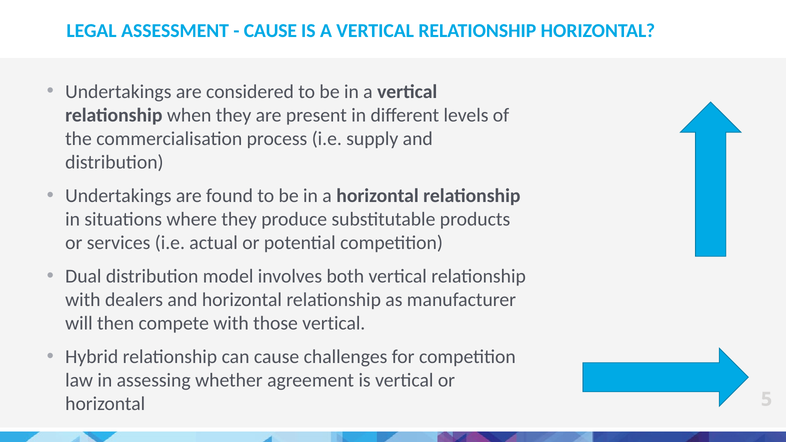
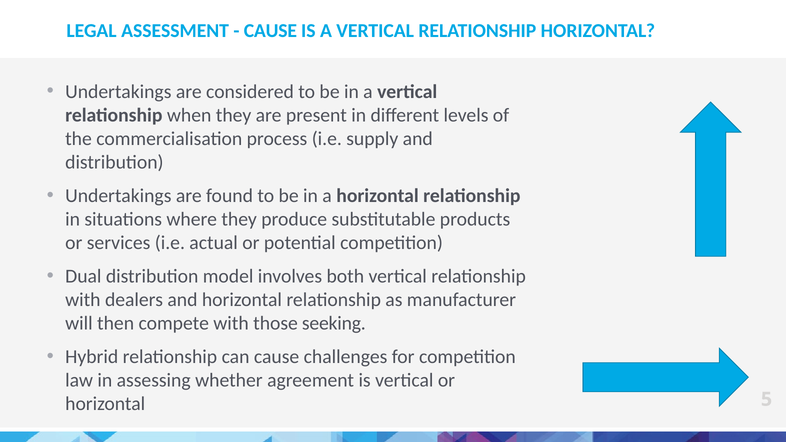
those vertical: vertical -> seeking (334, 323)
